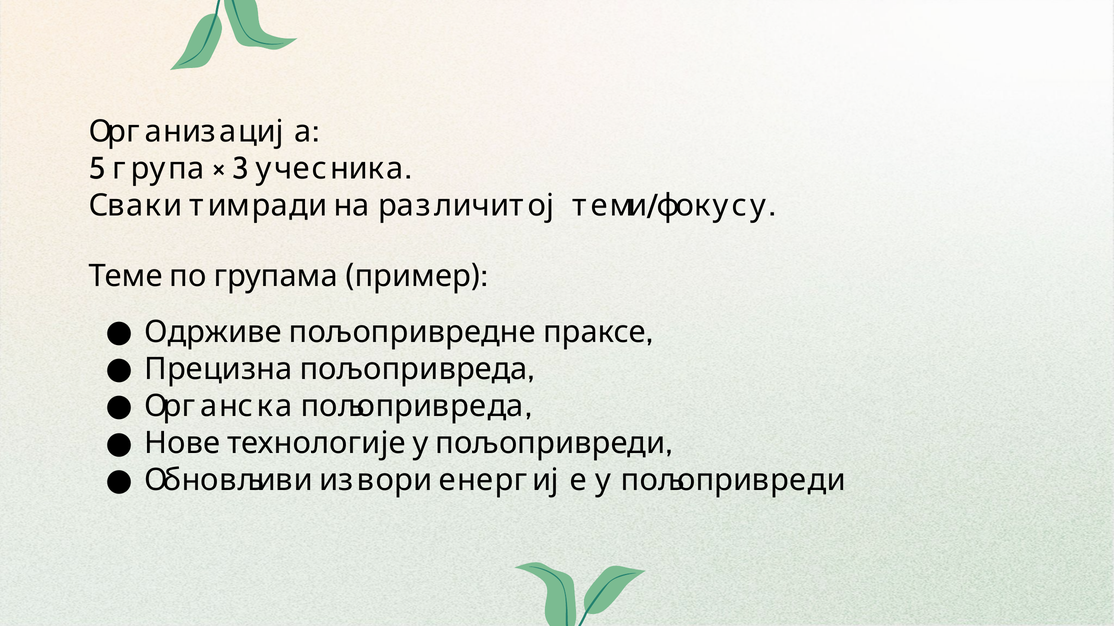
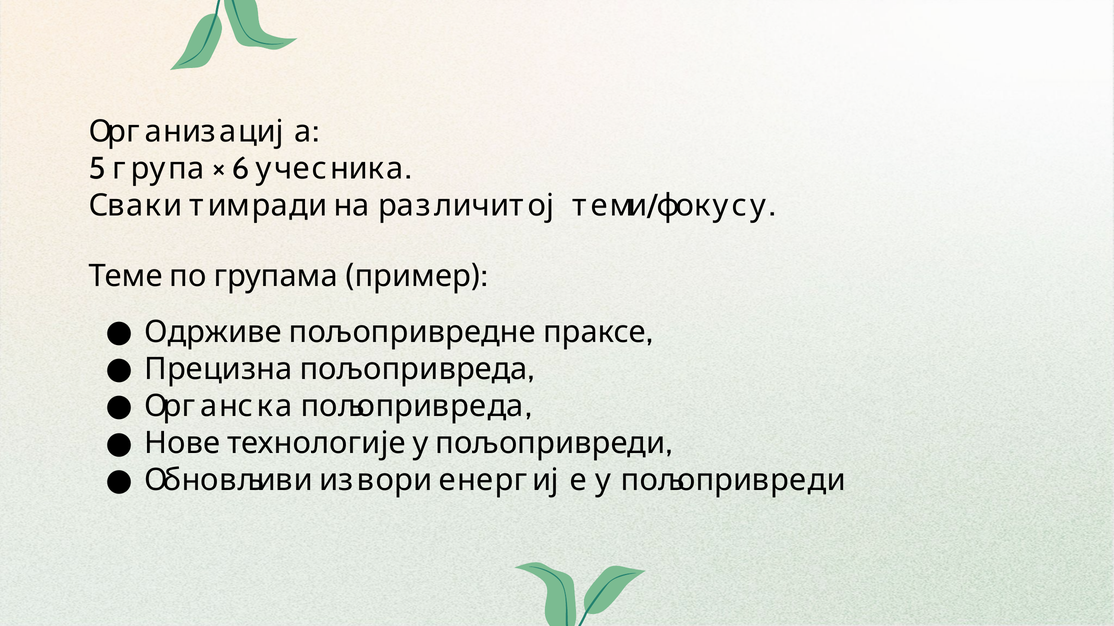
3: 3 -> 6 (241, 169)
